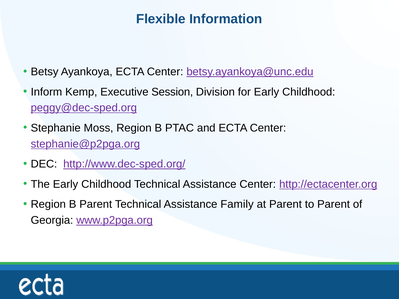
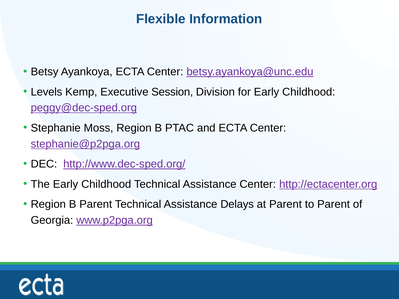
Inform: Inform -> Levels (46, 92)
Family: Family -> Delays (237, 204)
